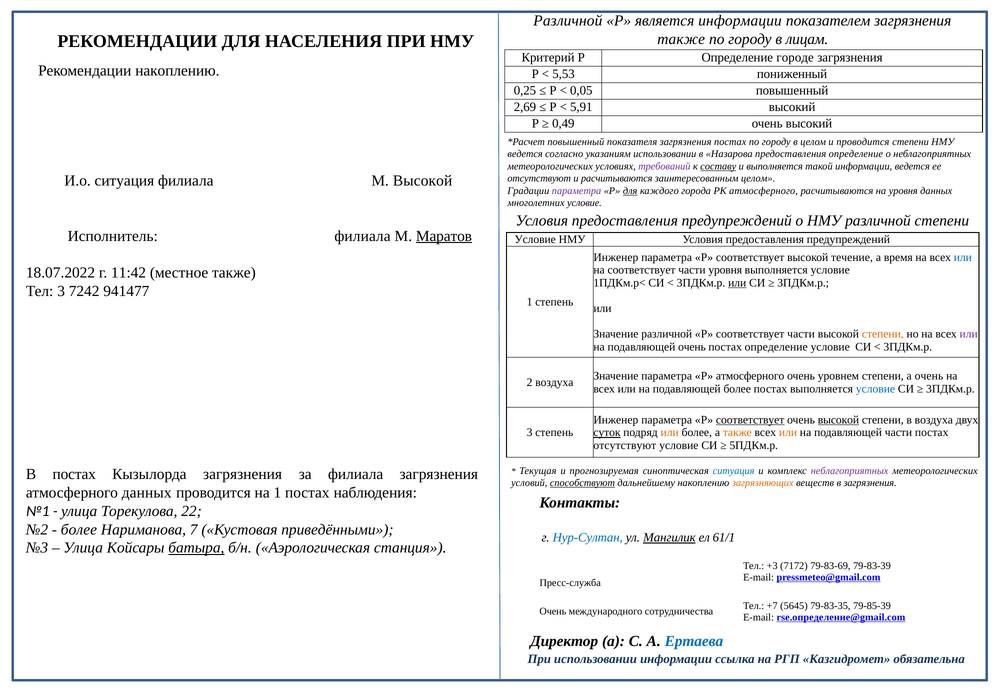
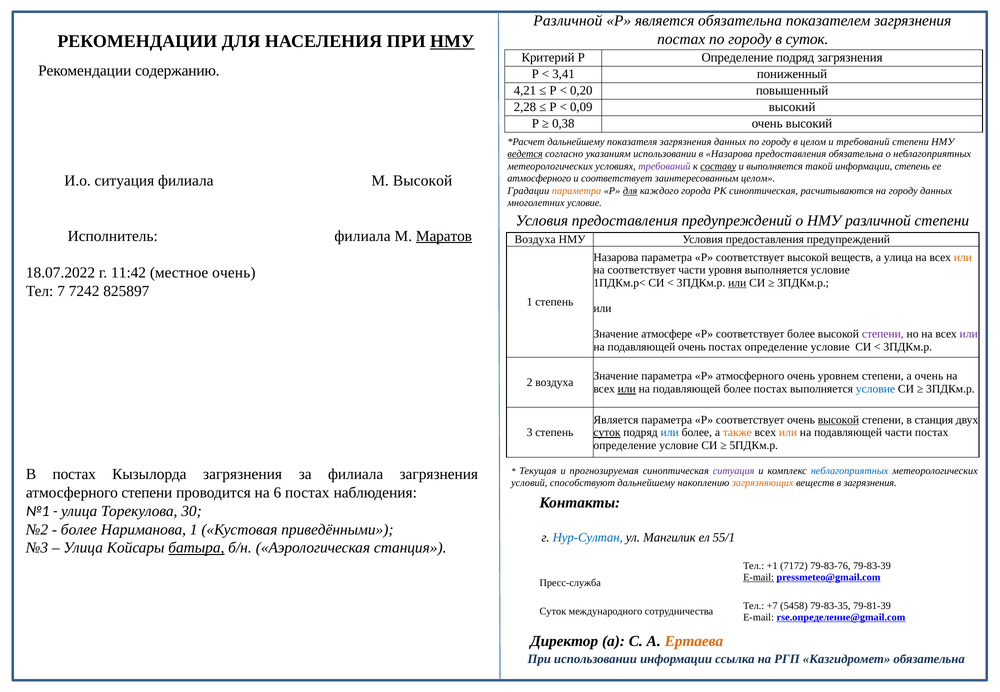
является информации: информации -> обязательна (740, 21)
также: также -> постах (681, 39)
в лицам: лицам -> суток (807, 39)
НМУ underline: none -> present (452, 41)
Определение городе: городе -> подряд (795, 58)
Рекомендации накоплению: накоплению -> содержанию (177, 71)
5,53: 5,53 -> 3,41 (564, 74)
0,25: 0,25 -> 4,21 (525, 91)
0,05: 0,05 -> 0,20 (581, 91)
2,69: 2,69 -> 2,28 (525, 107)
5,91: 5,91 -> 0,09 (581, 107)
0,49: 0,49 -> 0,38 (563, 124)
повышенный: повышенный -> дальнейшему (576, 142)
загрязнения постах: постах -> данных (730, 142)
и проводится: проводится -> требований (863, 142)
ведется underline: none -> present (525, 154)
предоставления определение: определение -> обязательна (856, 154)
информации ведется: ведется -> степень (912, 166)
отсутствуют: отсутствуют -> атмосферного (539, 179)
и расчитываются: расчитываются -> соответствует (617, 179)
параметра colour: purple -> orange (577, 191)
РК атмосферного: атмосферного -> синоптическая (764, 191)
на уровня: уровня -> городу (903, 191)
Условие: Условие -> Воздуха (535, 240)
Инженер: Инженер -> Назарова (616, 257)
высокой течение: течение -> веществ (852, 257)
а время: время -> улица (898, 257)
или colour: blue -> orange (963, 257)
местное также: также -> очень (234, 273)
Тел 3: 3 -> 7 (61, 291)
941477: 941477 -> 825897 (126, 291)
Значение различной: различной -> атмосфере (667, 334)
Р соответствует части: части -> более (801, 334)
степени colour: orange -> purple (883, 334)
или underline: none -> present (627, 389)
Инженер: Инженер -> Является (616, 420)
соответствует underline: present -> none (750, 420)
в воздуха: воздуха -> станция (934, 420)
или colour: orange -> blue (670, 433)
отсутствуют: отсутствуют -> определение (625, 446)
ситуация colour: blue -> purple (734, 471)
неблагоприятных colour: purple -> blue (850, 471)
способствуют underline: present -> none (582, 483)
атмосферного данных: данных -> степени (147, 493)
на 1: 1 -> 6 (277, 493)
22: 22 -> 30 (192, 511)
Нариманова 7: 7 -> 1 (194, 530)
Мангилик underline: present -> none (669, 538)
61/1: 61/1 -> 55/1 (724, 538)
+3: +3 -> +1 (772, 566)
79-83-69: 79-83-69 -> 79-83-76 (830, 566)
E-mail underline: none -> present (759, 577)
5645: 5645 -> 5458 (794, 606)
79-85-39: 79-85-39 -> 79-81-39 (872, 606)
Очень: Очень -> Суток (553, 612)
Ертаева colour: blue -> orange (694, 642)
